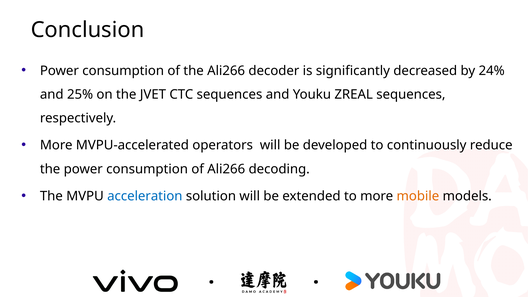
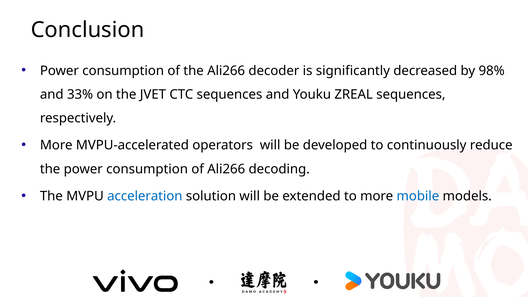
24%: 24% -> 98% (492, 71)
25%: 25% -> 33% (80, 94)
mobile colour: orange -> blue (418, 196)
